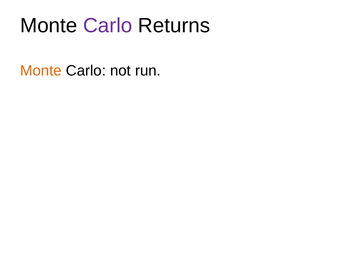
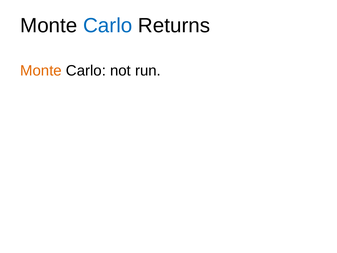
Carlo colour: purple -> blue (108, 26)
